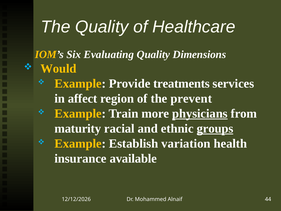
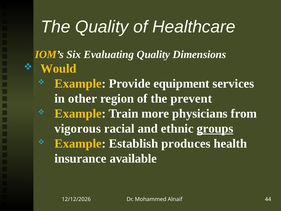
treatments: treatments -> equipment (182, 84)
affect: affect -> other (83, 99)
physicians underline: present -> none (200, 114)
maturity: maturity -> vigorous (78, 128)
variation: variation -> produces (186, 143)
